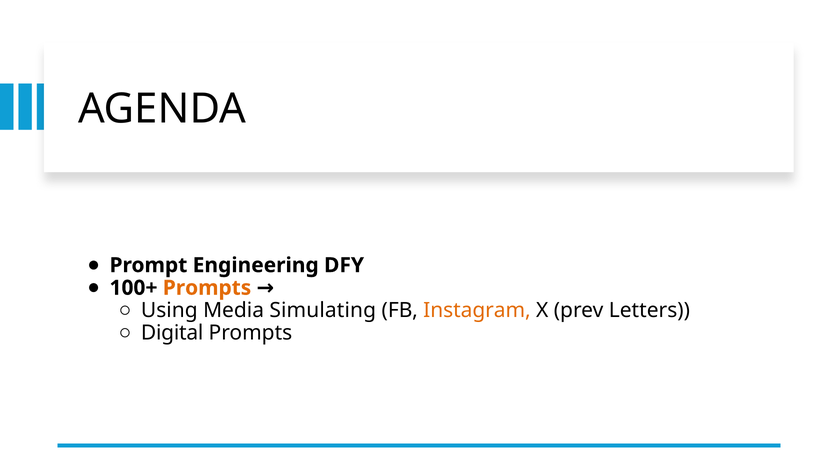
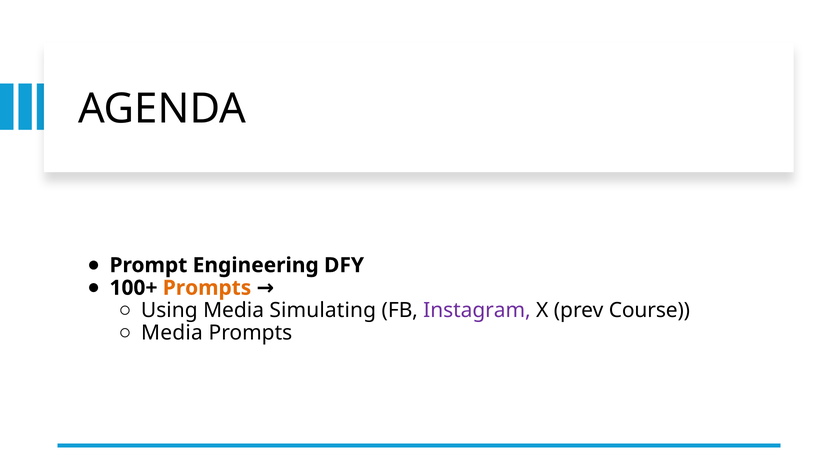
Instagram colour: orange -> purple (477, 311)
Letters: Letters -> Course (649, 311)
Digital: Digital -> Media (172, 333)
